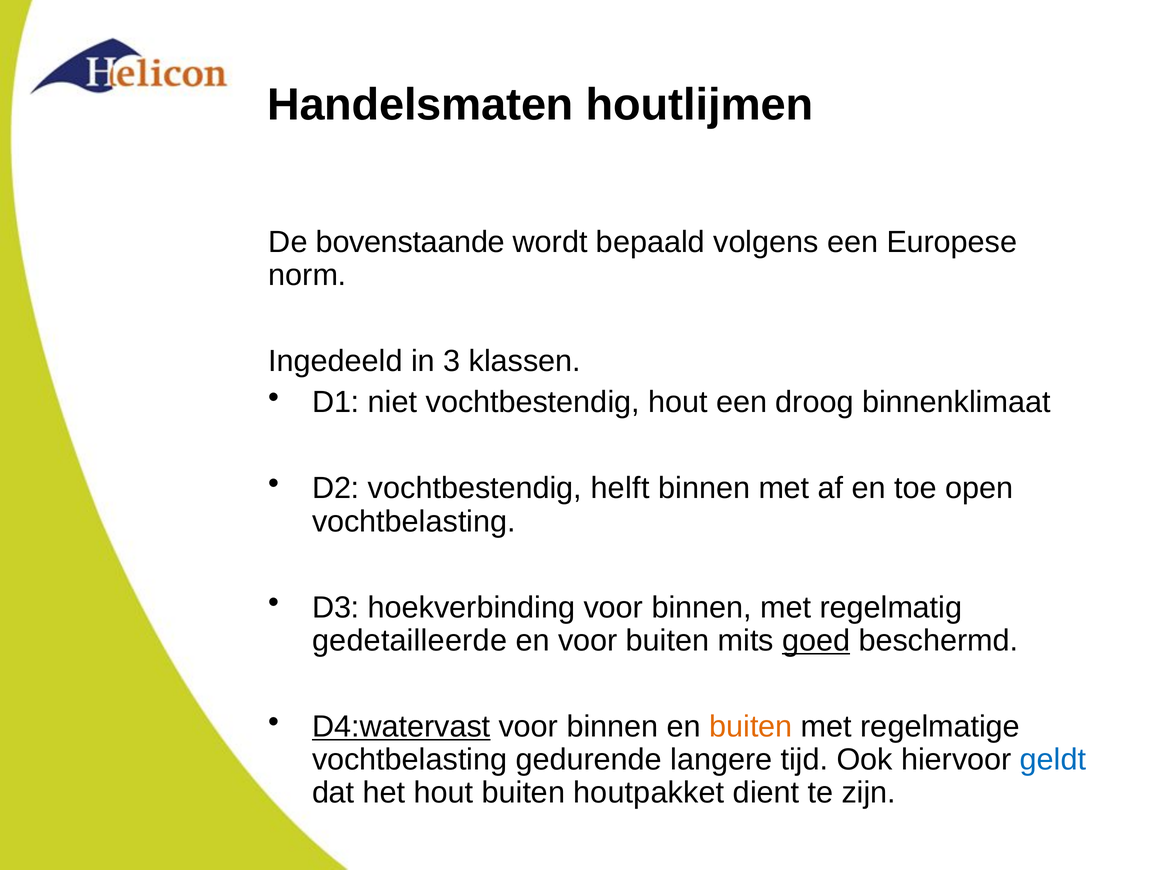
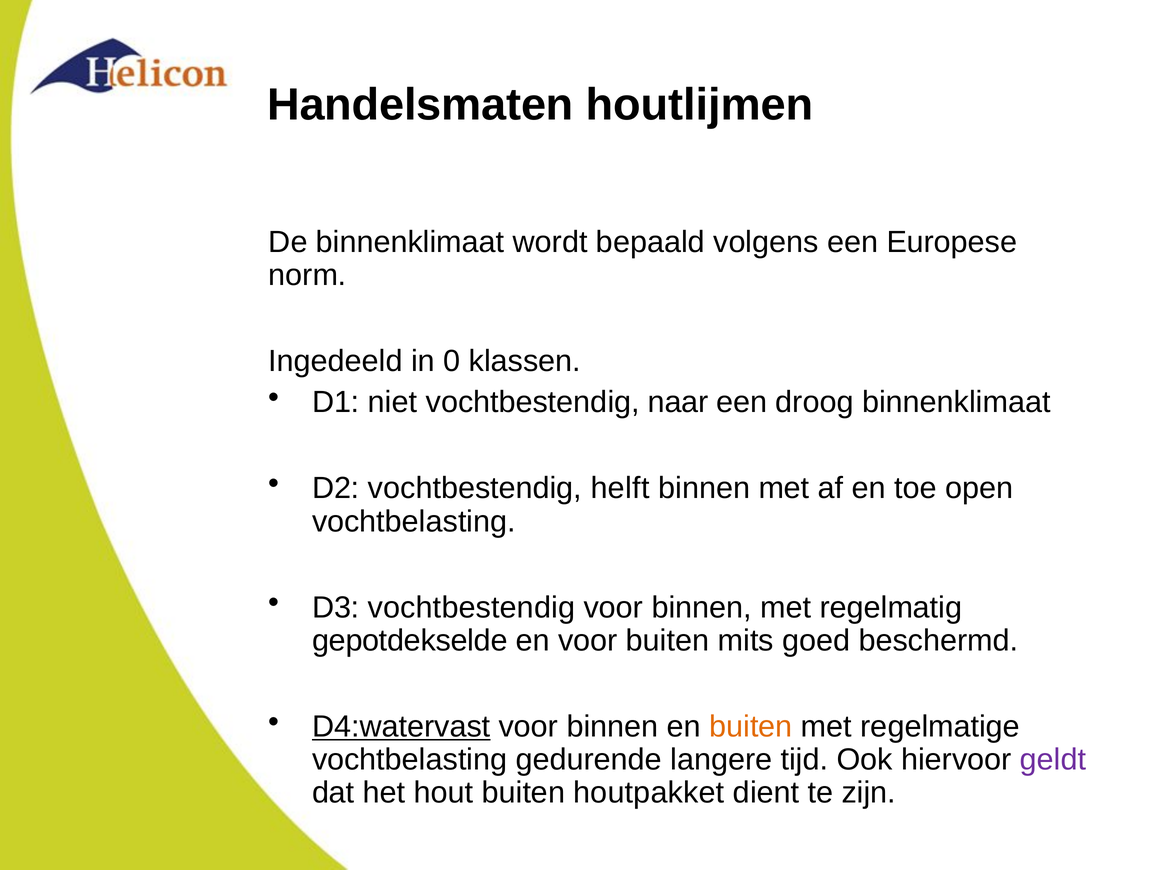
De bovenstaande: bovenstaande -> binnenklimaat (410, 242)
3: 3 -> 0 (452, 361)
vochtbestendig hout: hout -> naar (678, 403)
D3 hoekverbinding: hoekverbinding -> vochtbestendig (472, 608)
gedetailleerde: gedetailleerde -> gepotdekselde (410, 641)
goed underline: present -> none (816, 641)
geldt colour: blue -> purple (1053, 760)
